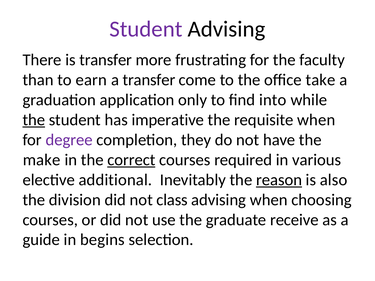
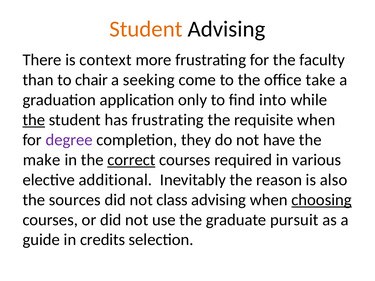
Student colour: purple -> orange (146, 29)
is transfer: transfer -> context (106, 60)
earn: earn -> chair (91, 80)
a transfer: transfer -> seeking (149, 80)
has imperative: imperative -> frustrating (168, 120)
reason underline: present -> none (279, 180)
division: division -> sources (75, 200)
choosing underline: none -> present (322, 200)
receive: receive -> pursuit (294, 220)
begins: begins -> credits (103, 240)
